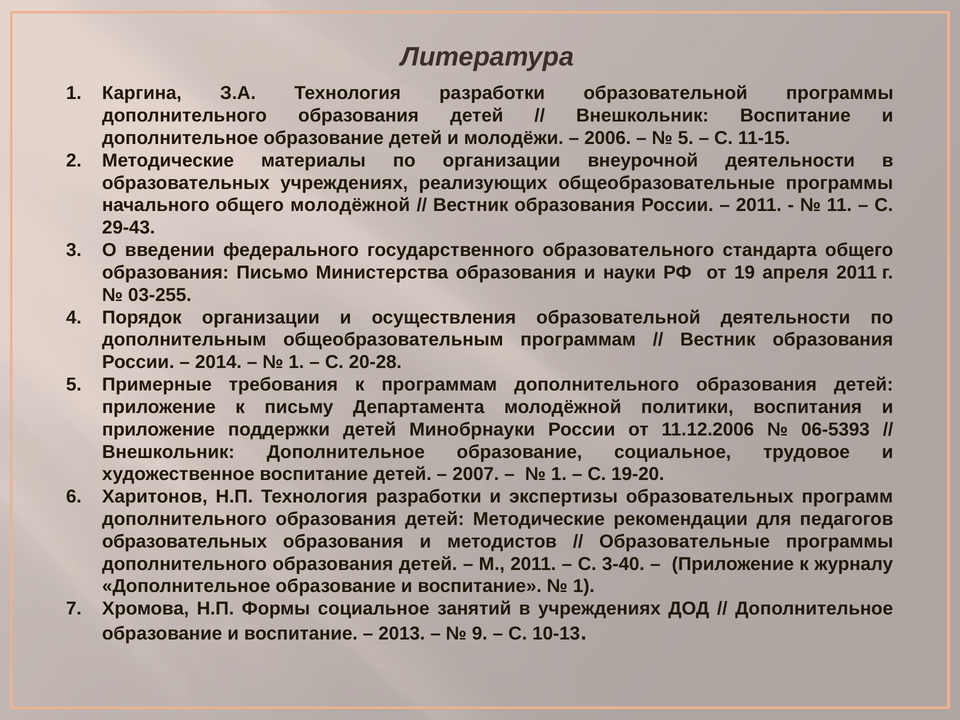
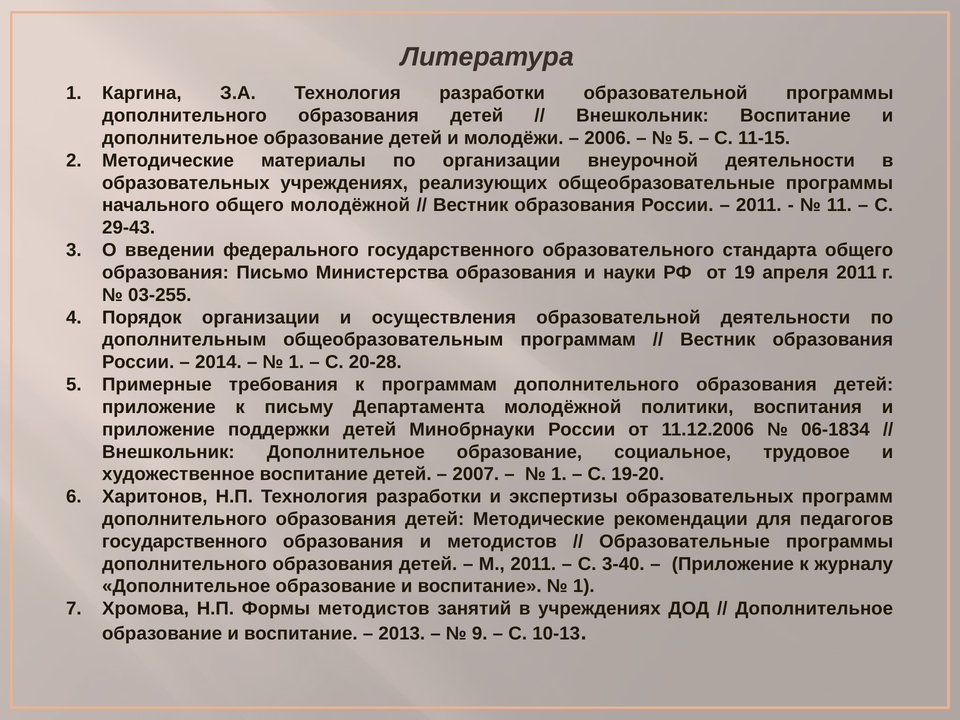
06-5393: 06-5393 -> 06-1834 (835, 429)
образовательных: образовательных -> государственного (185, 541)
Формы социальное: социальное -> методистов (374, 609)
